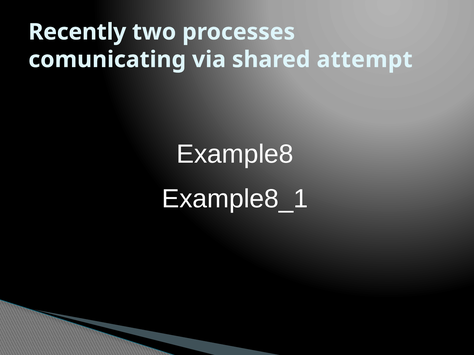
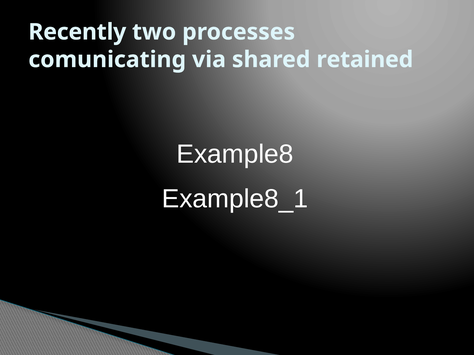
attempt: attempt -> retained (365, 60)
